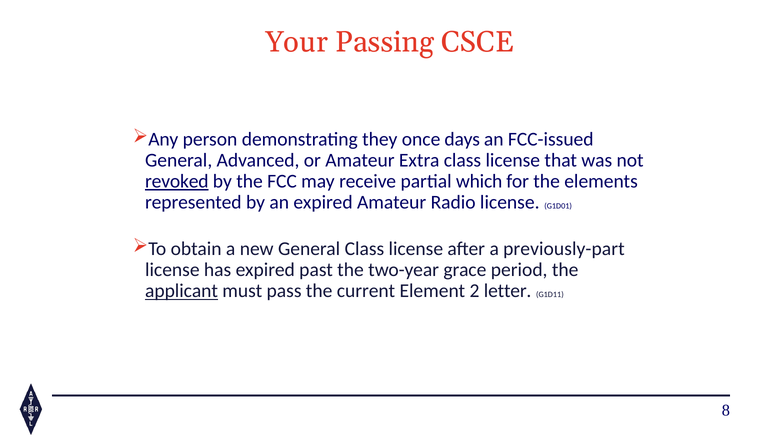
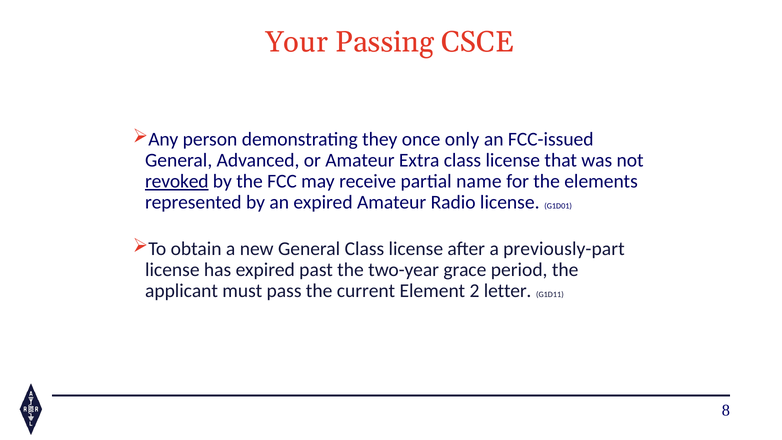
days: days -> only (462, 139)
which: which -> name (479, 181)
applicant underline: present -> none (182, 291)
